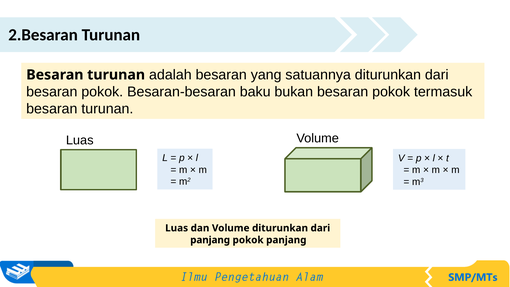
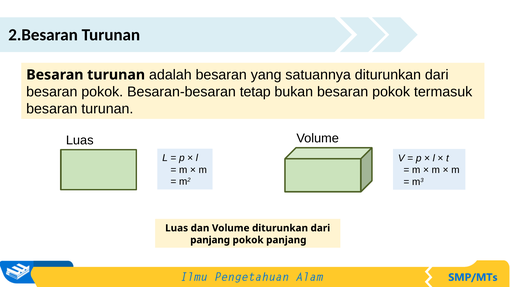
baku: baku -> tetap (255, 92)
